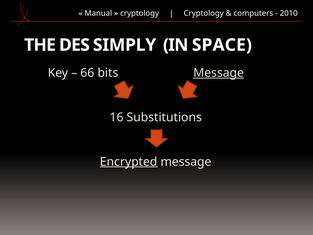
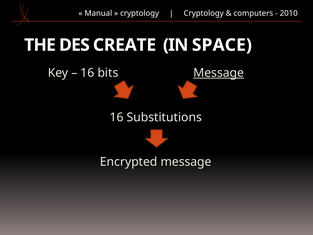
SIMPLY: SIMPLY -> CREATE (125, 45)
66: 66 -> 16 (87, 73)
Encrypted underline: present -> none (129, 162)
